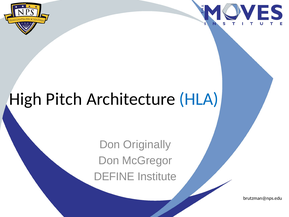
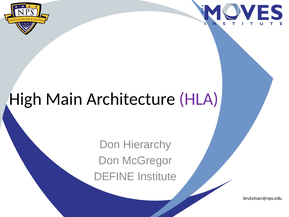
Pitch: Pitch -> Main (64, 99)
HLA colour: blue -> purple (199, 99)
Originally: Originally -> Hierarchy (147, 144)
